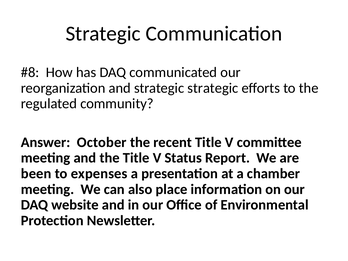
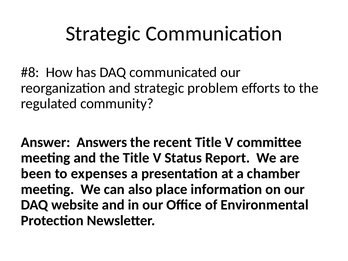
strategic strategic: strategic -> problem (213, 88)
October: October -> Answers (102, 142)
